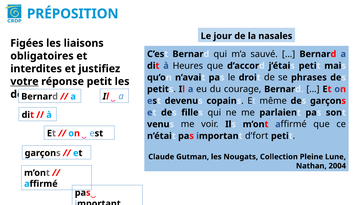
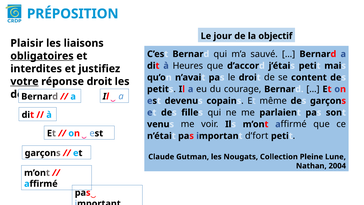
nasales: nasales -> objectif (275, 36)
Figées: Figées -> Plaisir (27, 43)
obligatoires underline: none -> present (42, 56)
phrases: phrases -> content (309, 77)
petit: petit -> droit (99, 81)
